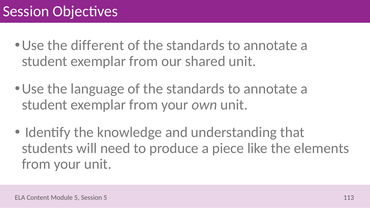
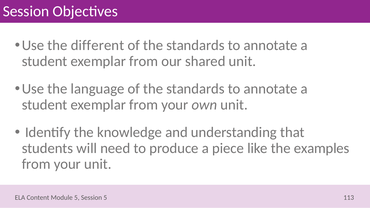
elements: elements -> examples (322, 148)
